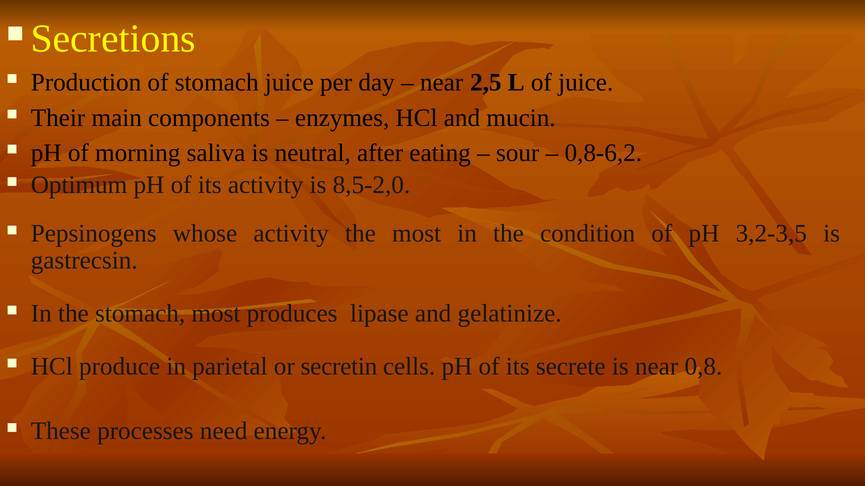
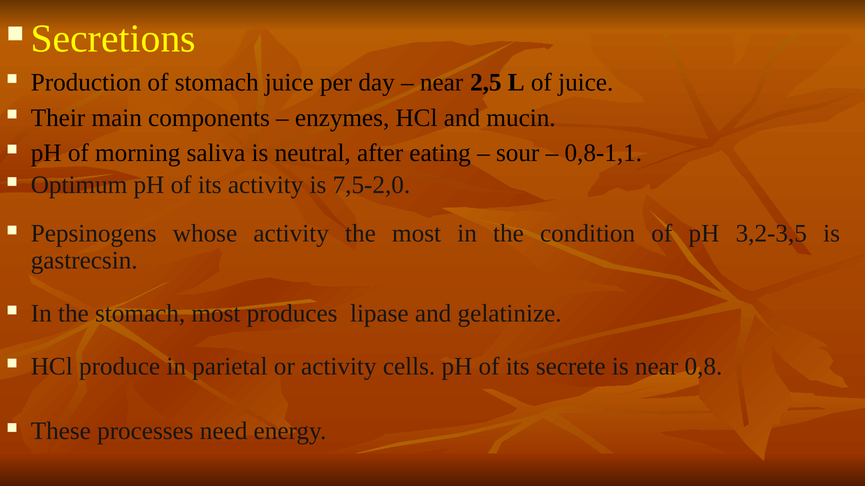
0,8-6,2: 0,8-6,2 -> 0,8-1,1 (603, 153)
8,5-2,0: 8,5-2,0 -> 7,5-2,0 (371, 185)
or secretin: secretin -> activity (339, 367)
